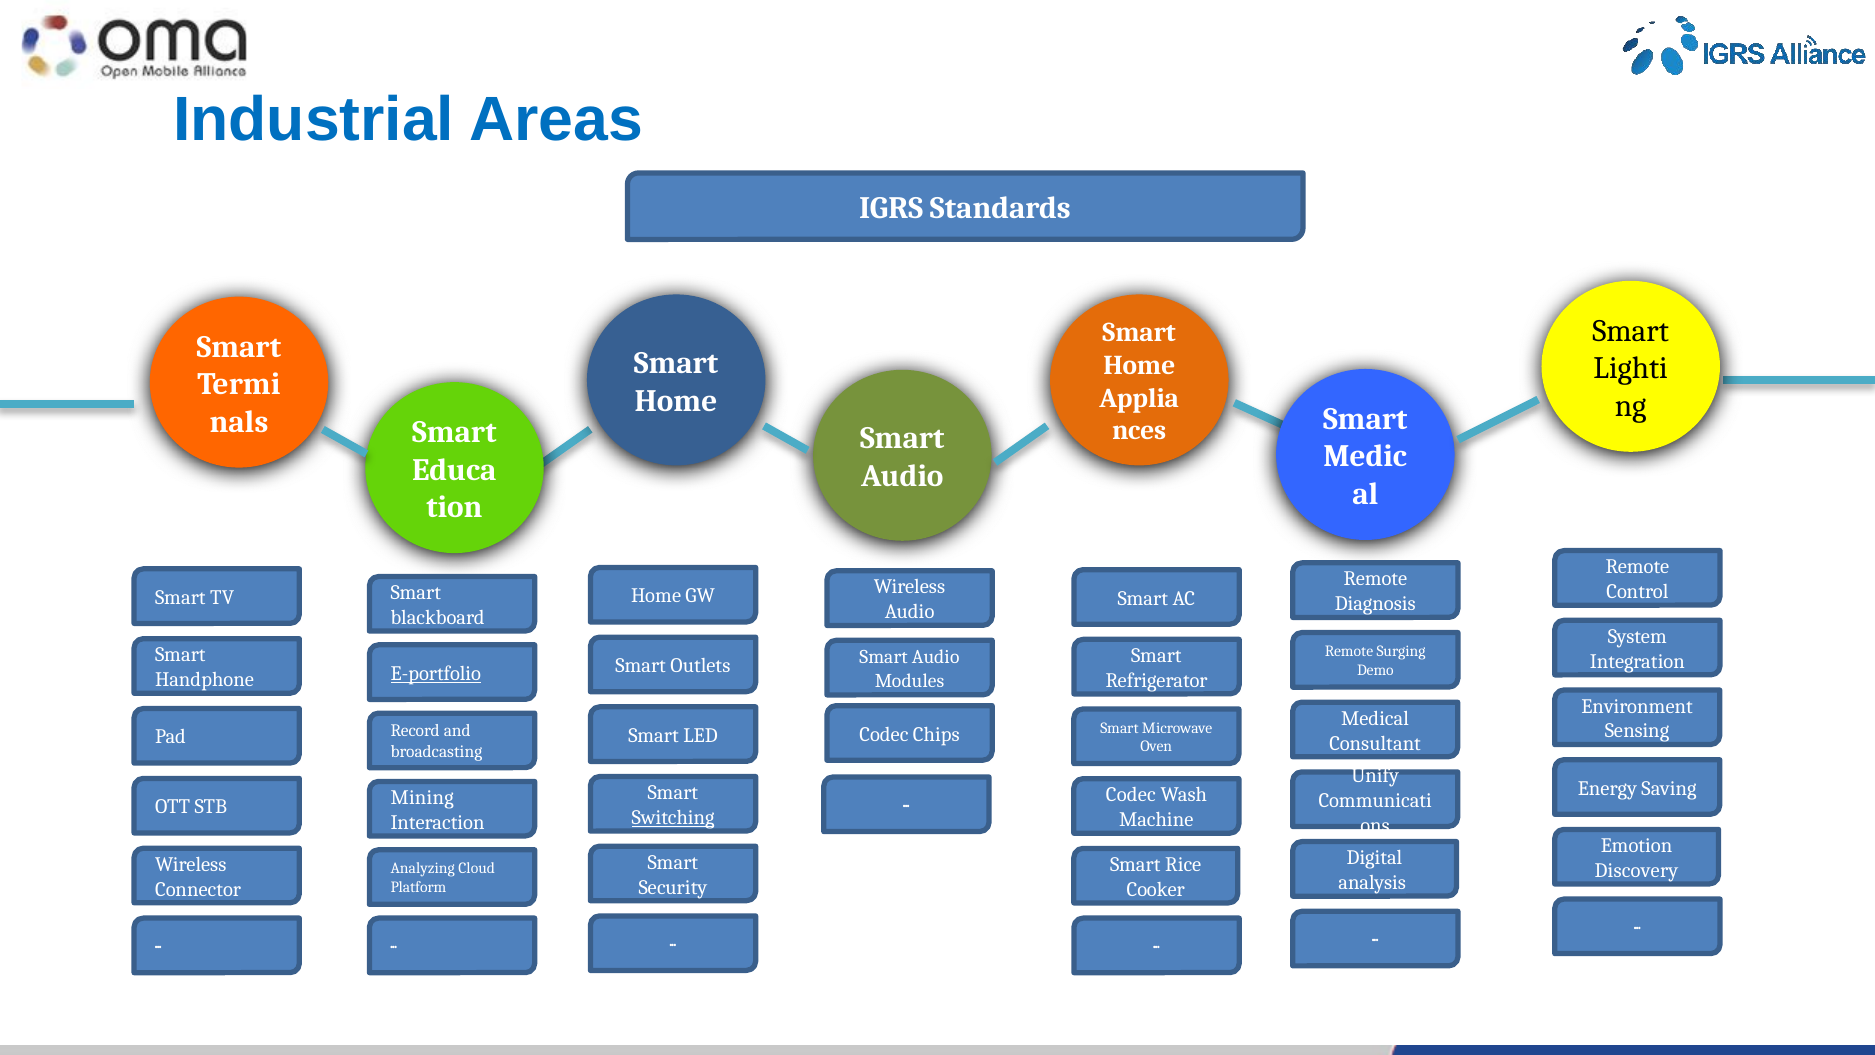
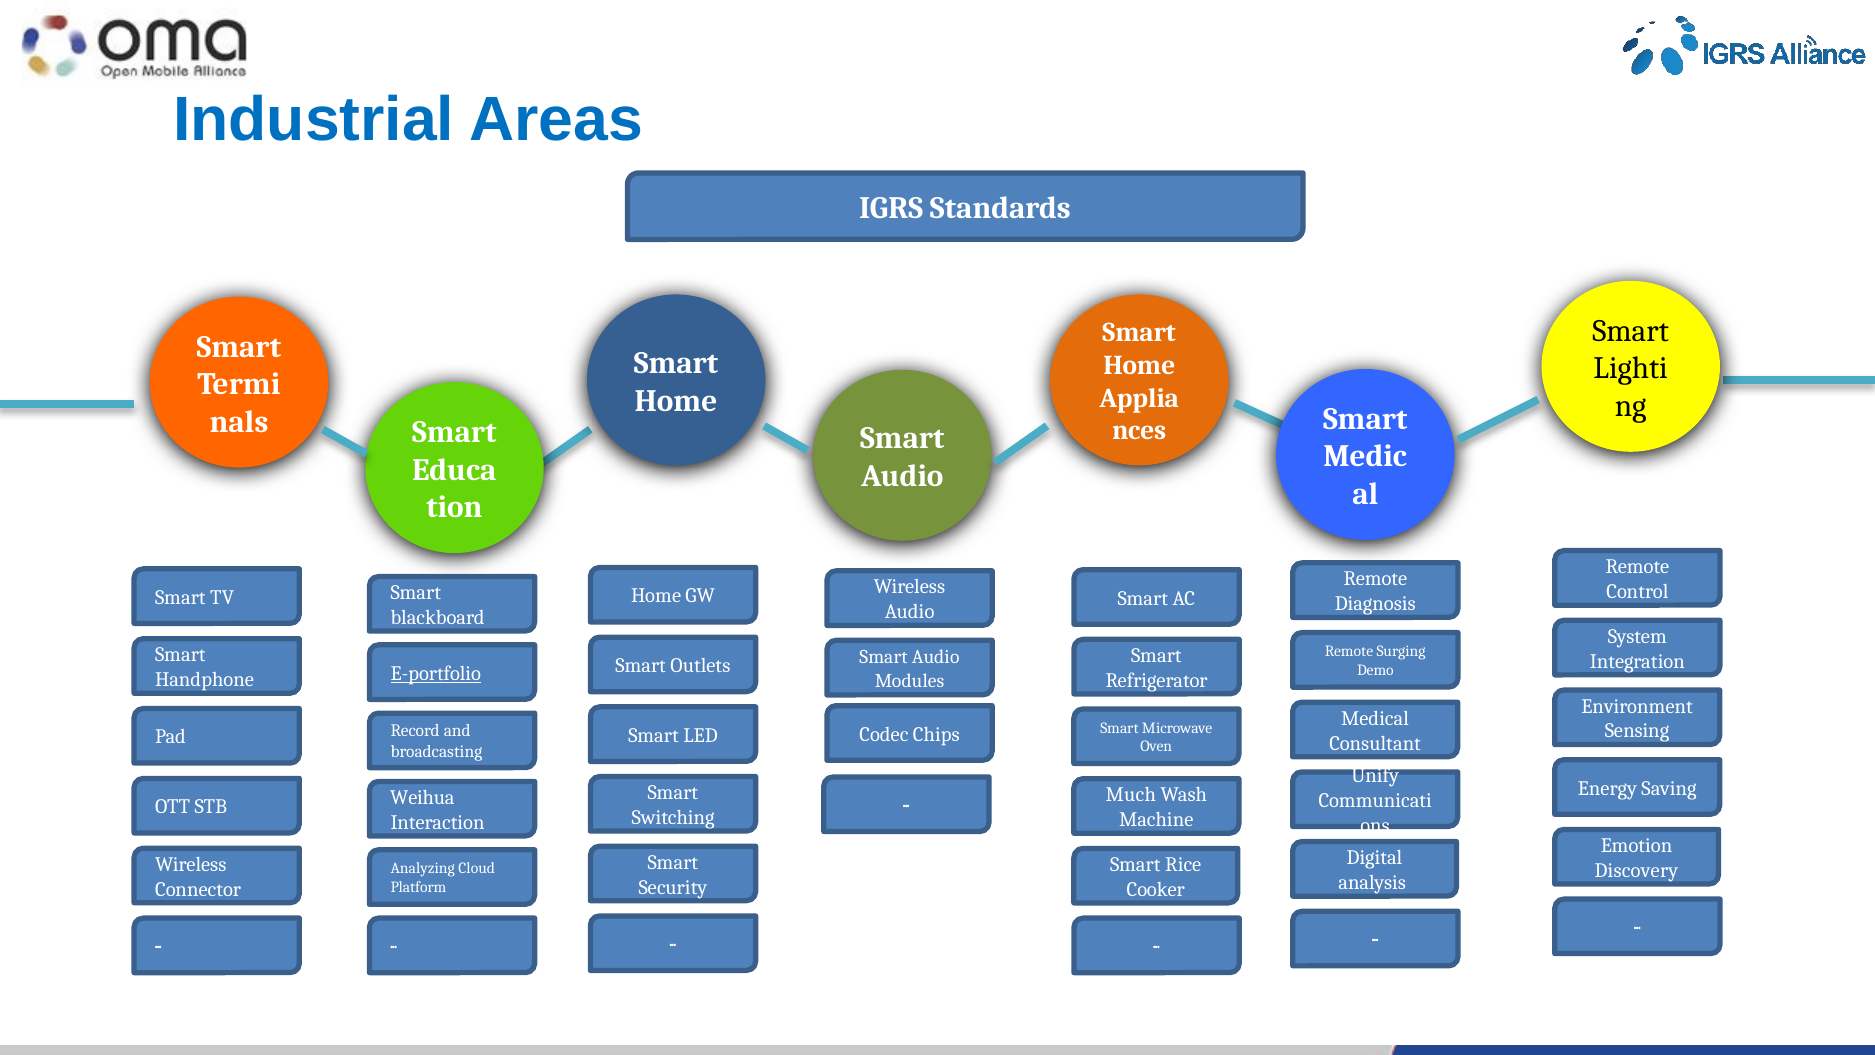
Codec: Codec -> Much (1131, 795)
Mining: Mining -> Weihua (422, 798)
Switching underline: present -> none (673, 817)
